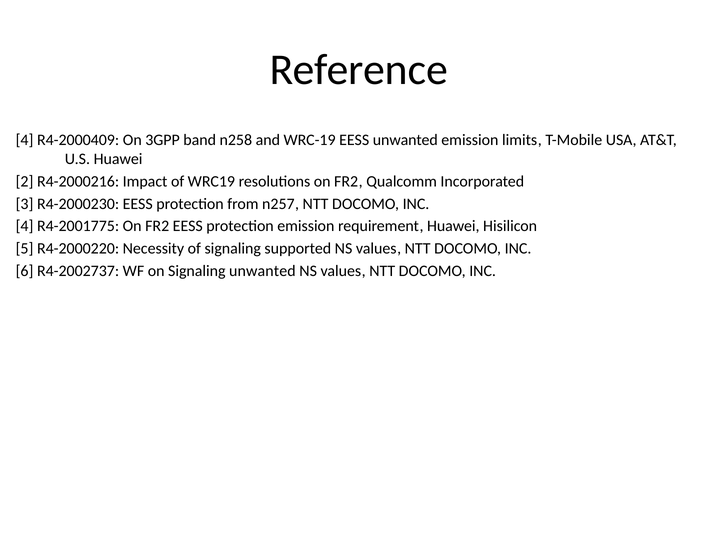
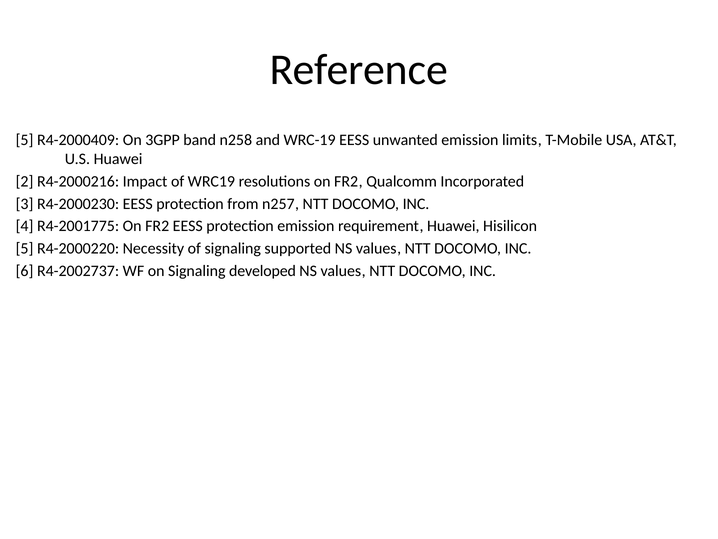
4: 4 -> 5 (25, 140)
Signaling unwanted: unwanted -> developed (263, 271)
